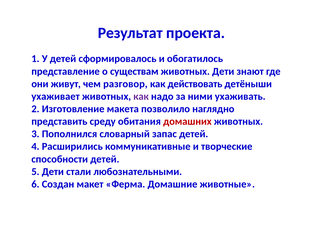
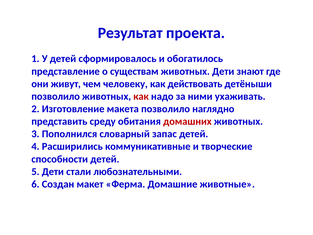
разговор: разговор -> человеку (125, 84)
ухаживает: ухаживает -> позволило (56, 96)
как colour: purple -> red (141, 96)
